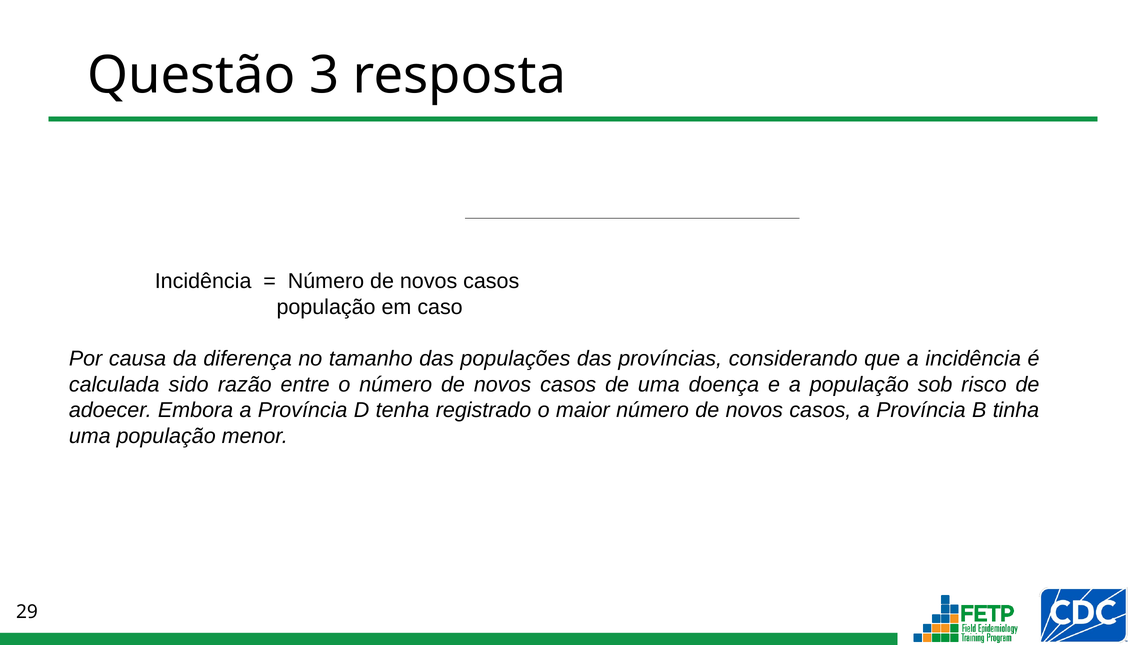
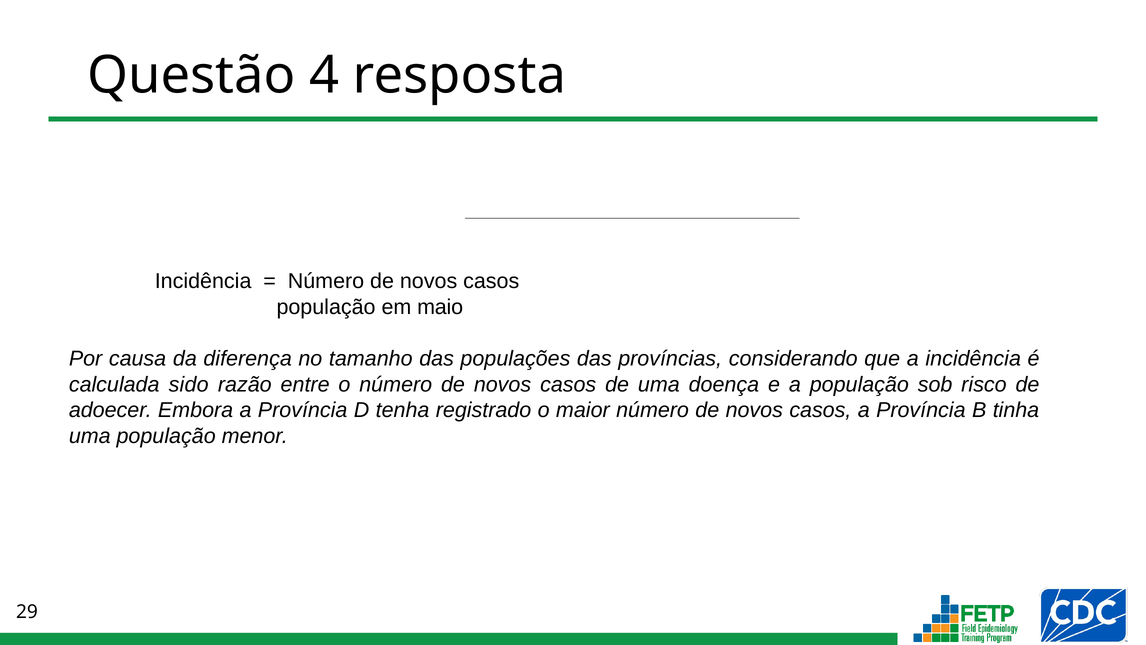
3: 3 -> 4 (324, 75)
caso: caso -> maio (440, 307)
